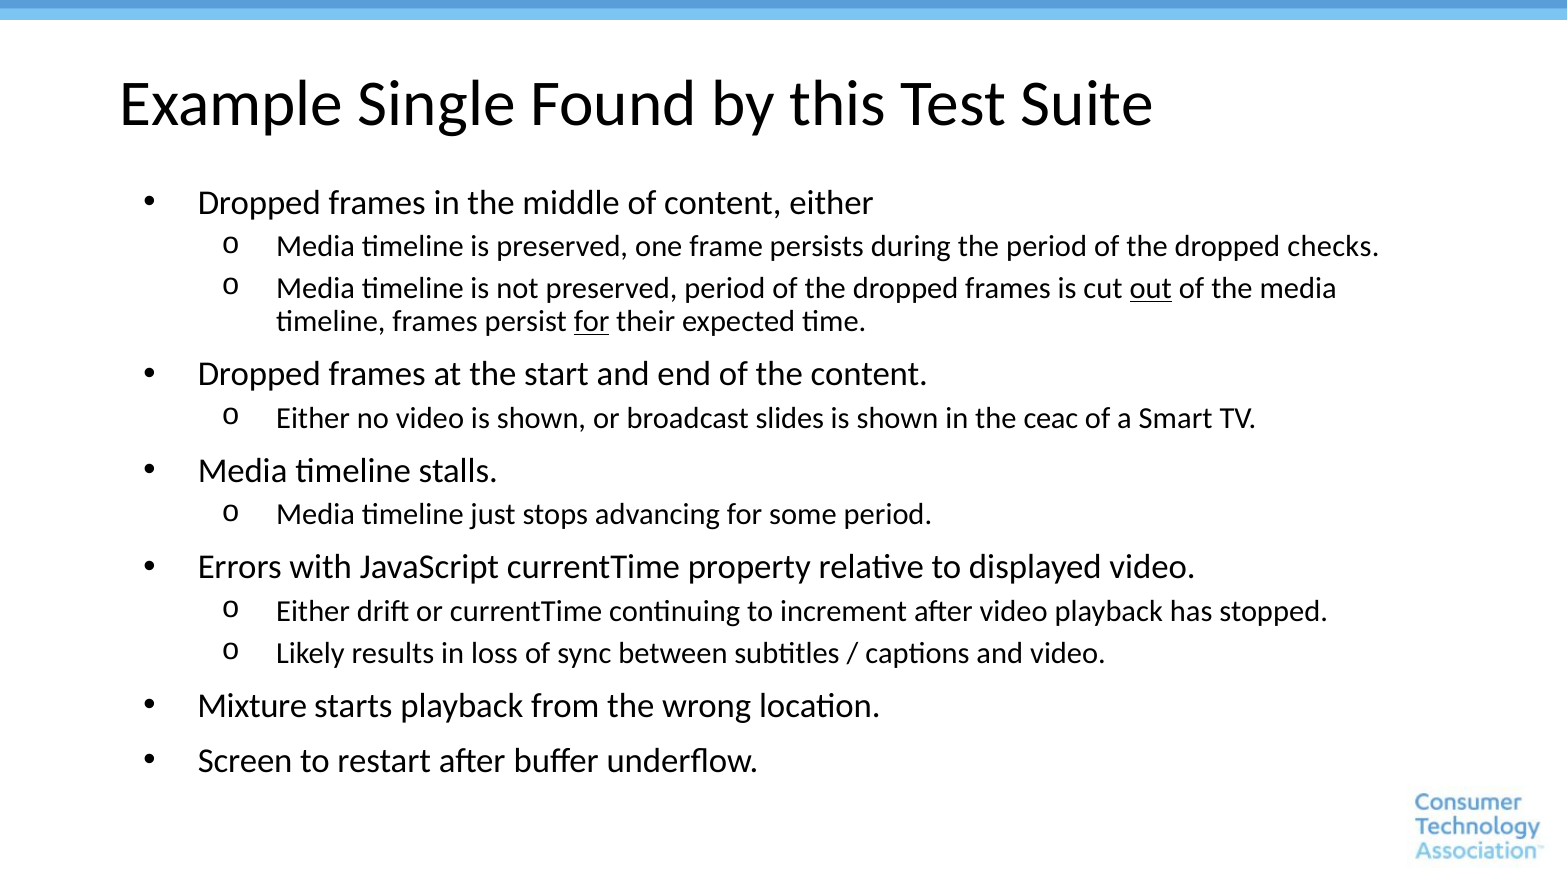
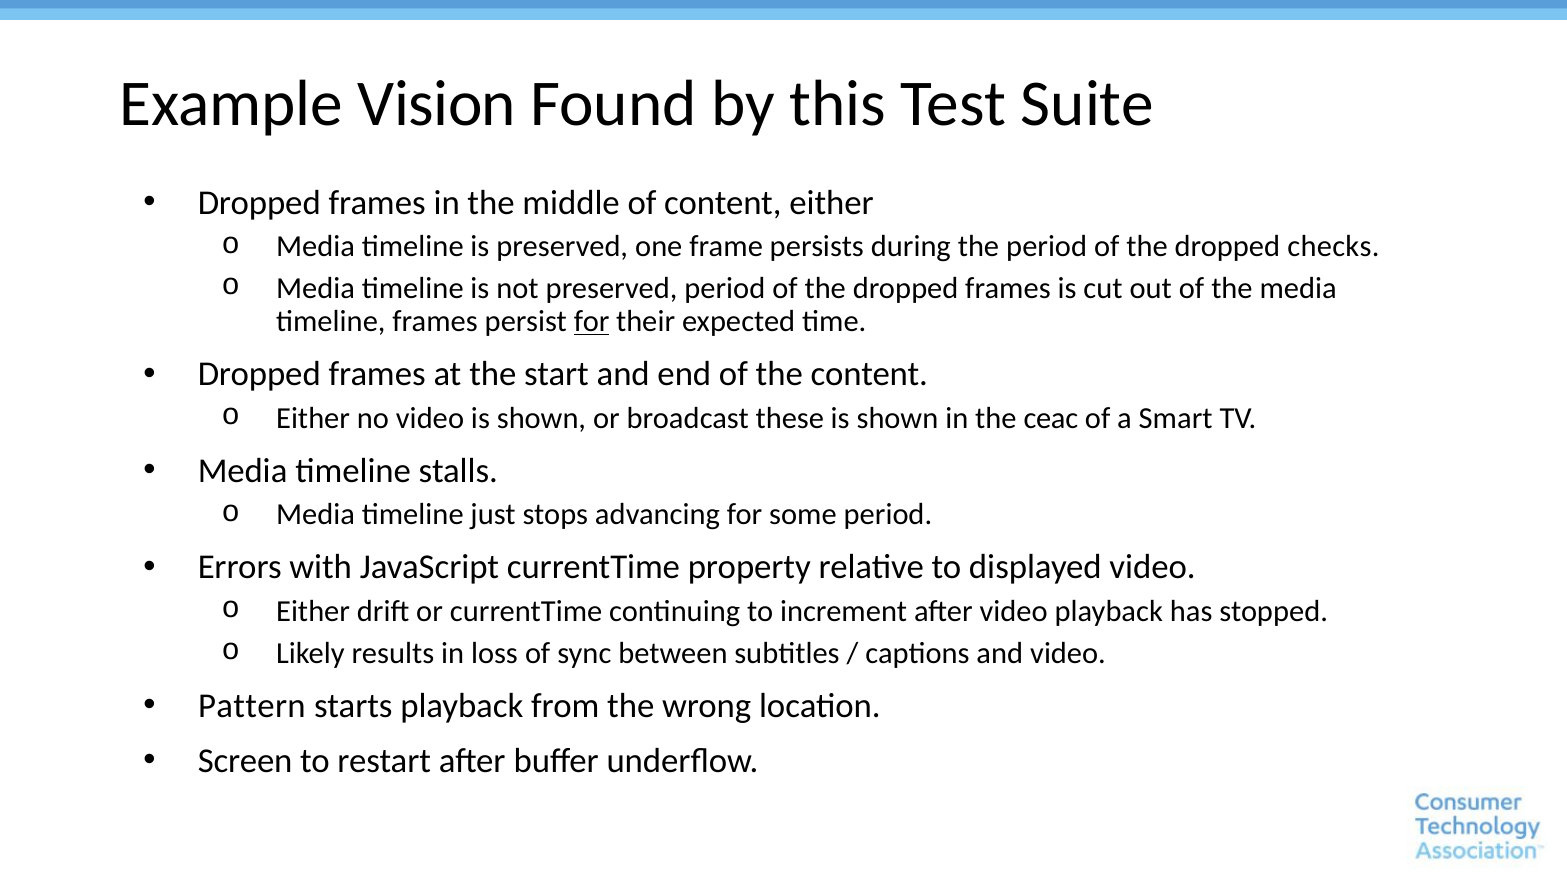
Single: Single -> Vision (437, 104)
out underline: present -> none (1151, 288)
slides: slides -> these (790, 418)
Mixture: Mixture -> Pattern (252, 705)
